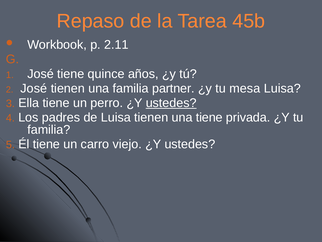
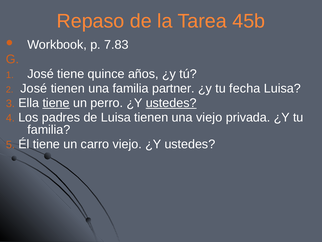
2.11: 2.11 -> 7.83 (116, 45)
mesa: mesa -> fecha (245, 88)
tiene underline: none -> present (56, 103)
una tiene: tiene -> viejo (209, 117)
